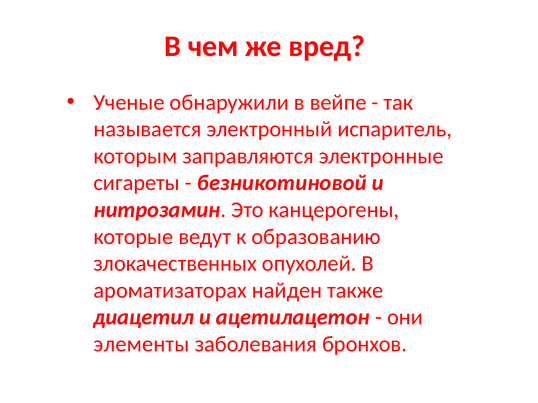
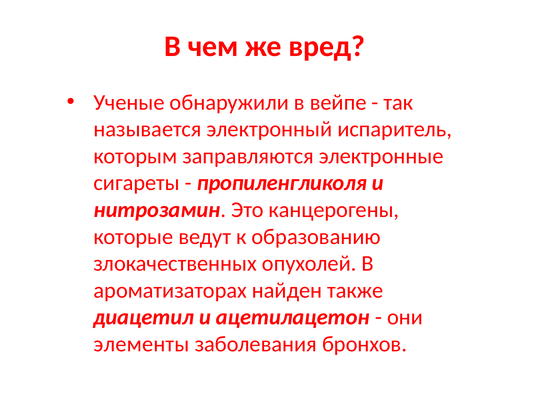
безникотиновой: безникотиновой -> пропиленгликоля (282, 183)
